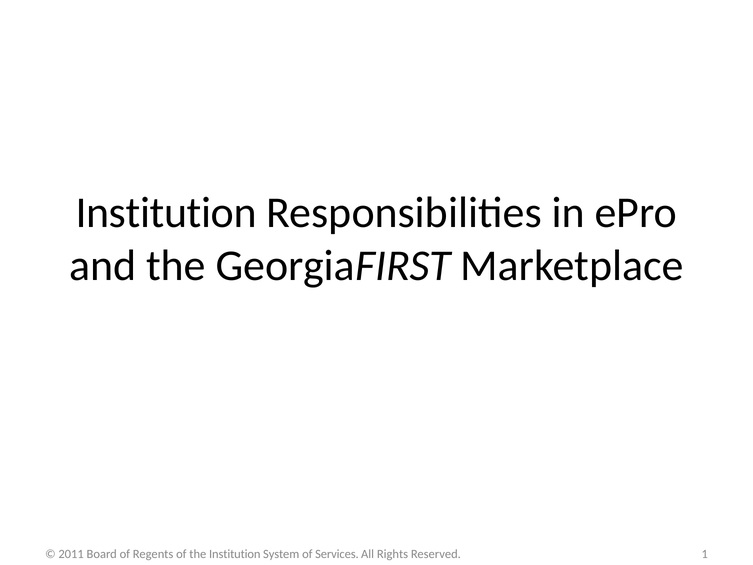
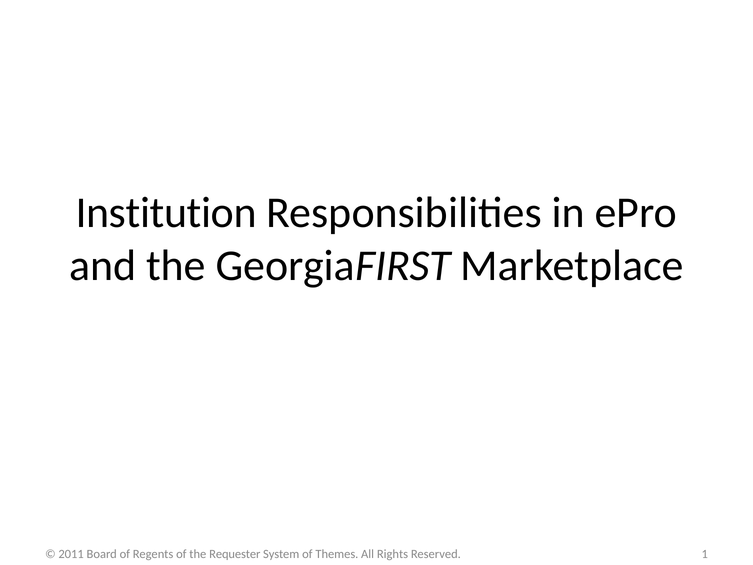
the Institution: Institution -> Requester (235, 554)
Services: Services -> Themes (337, 554)
